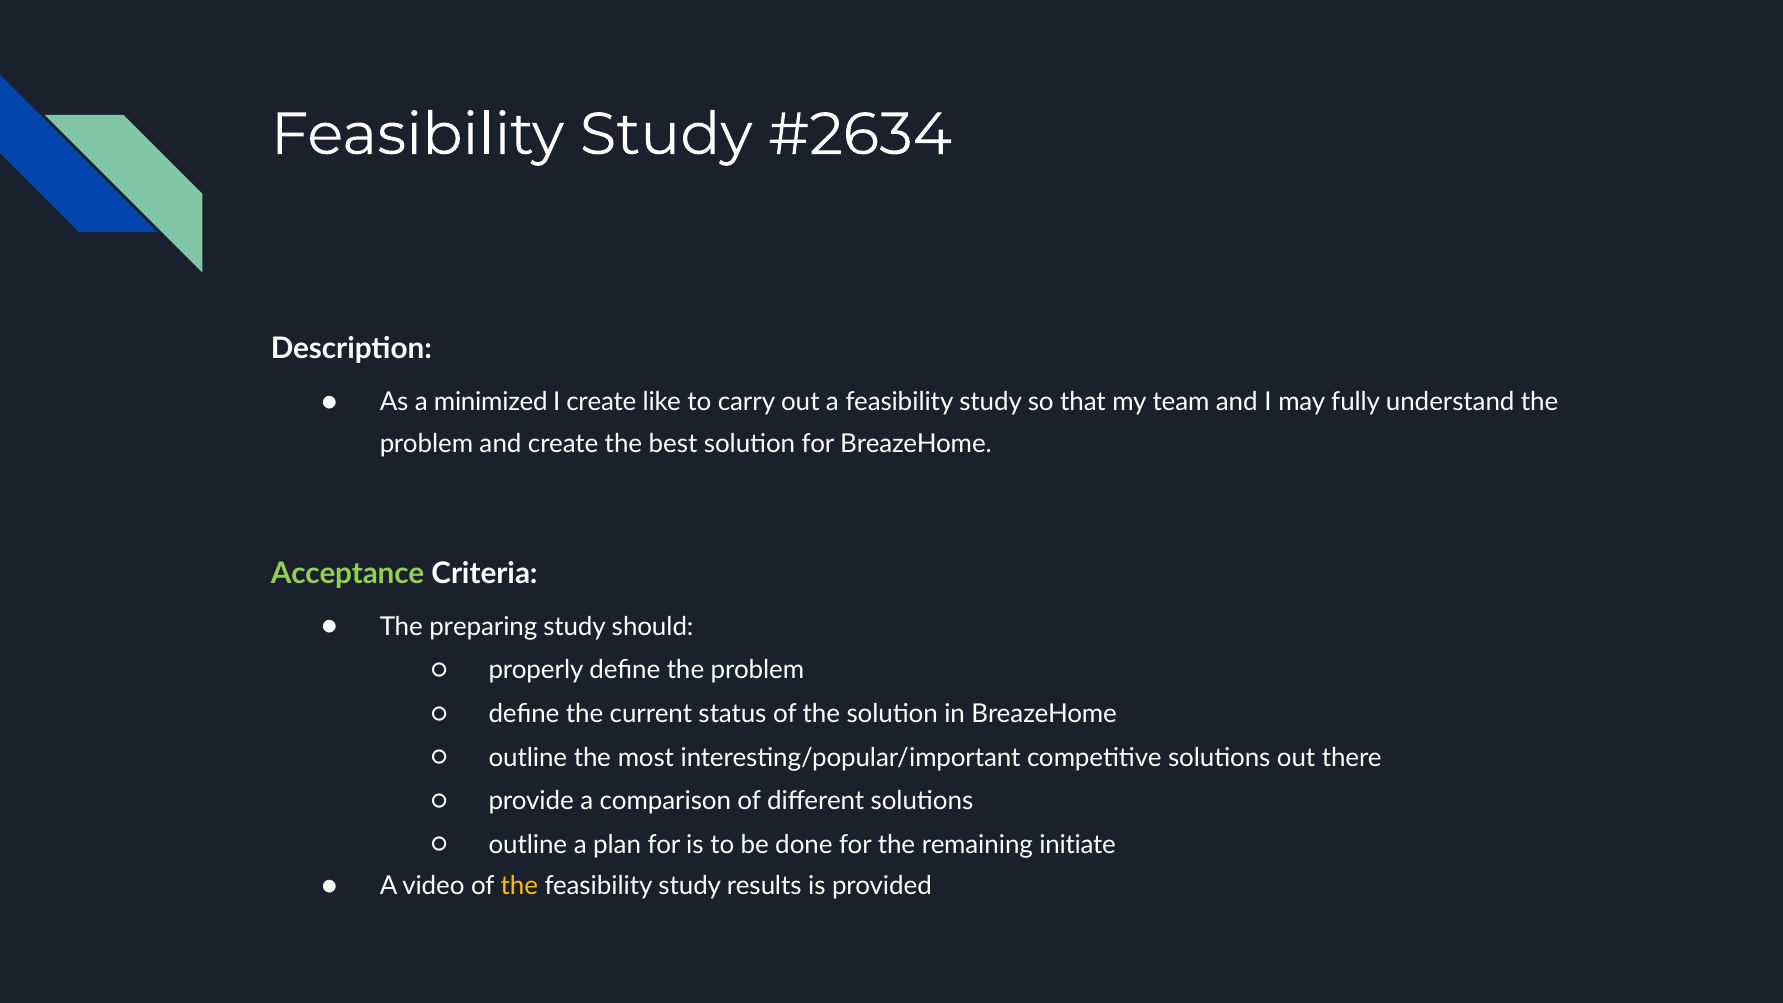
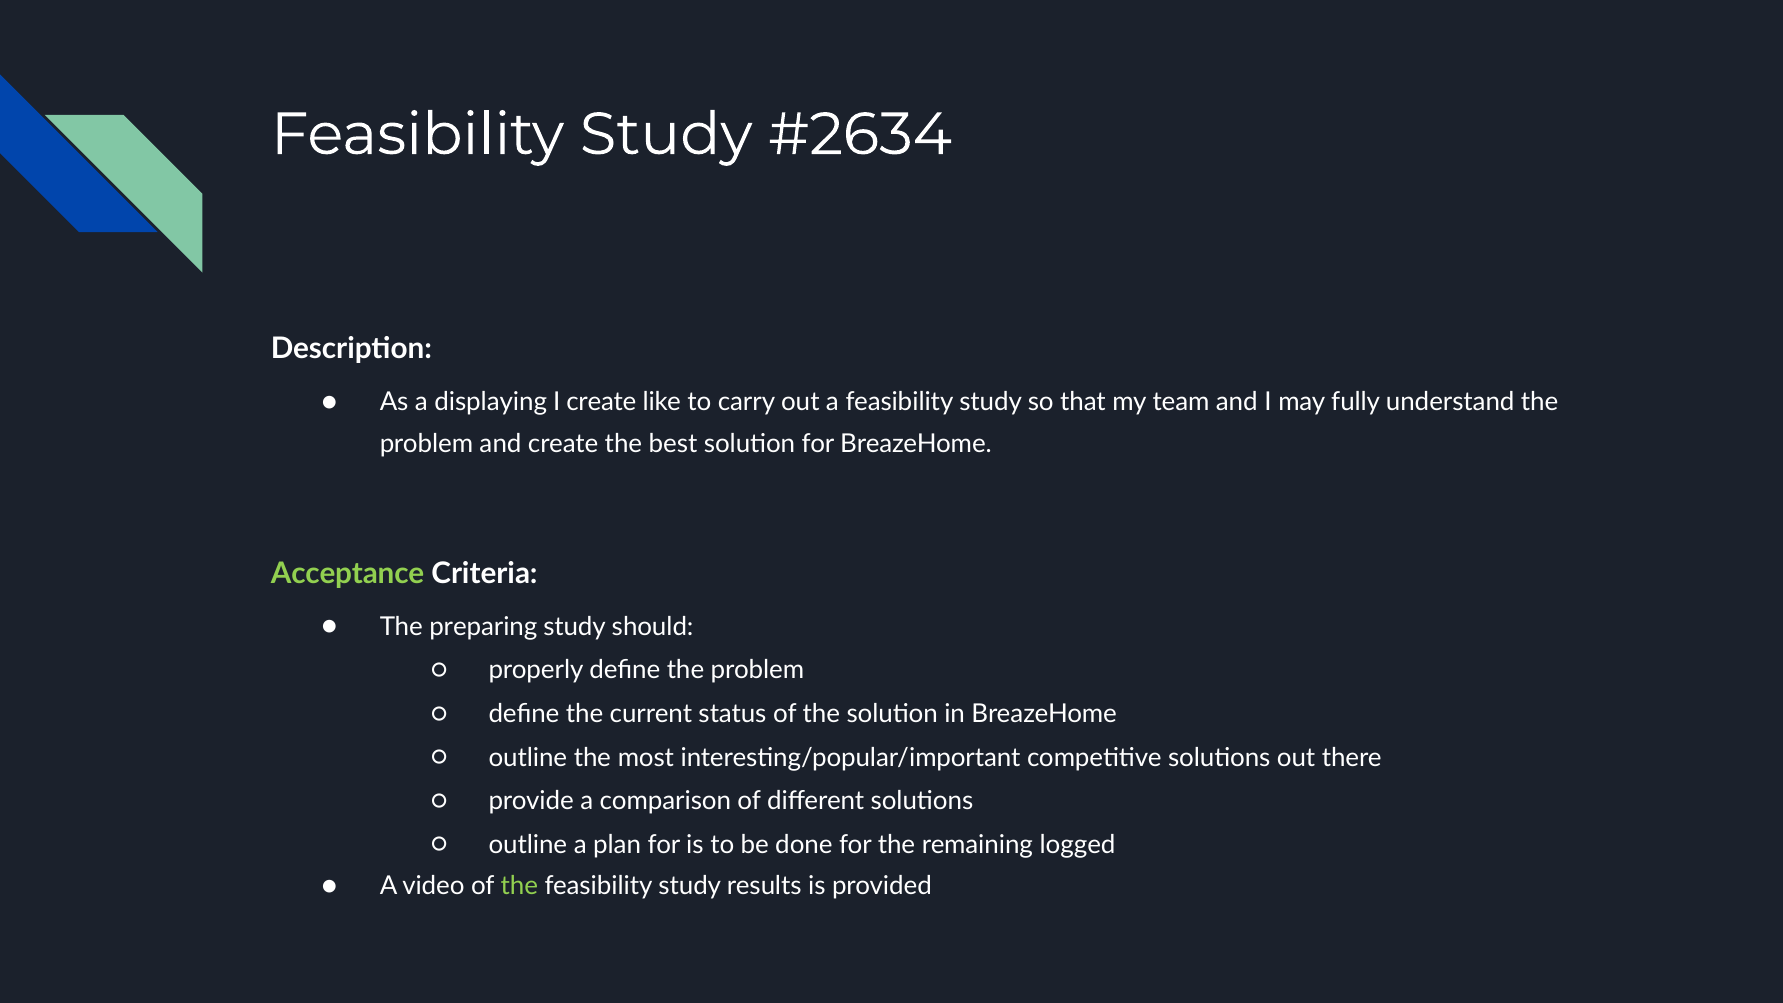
minimized: minimized -> displaying (491, 402)
initiate: initiate -> logged (1078, 845)
the colour: yellow -> light green (519, 886)
